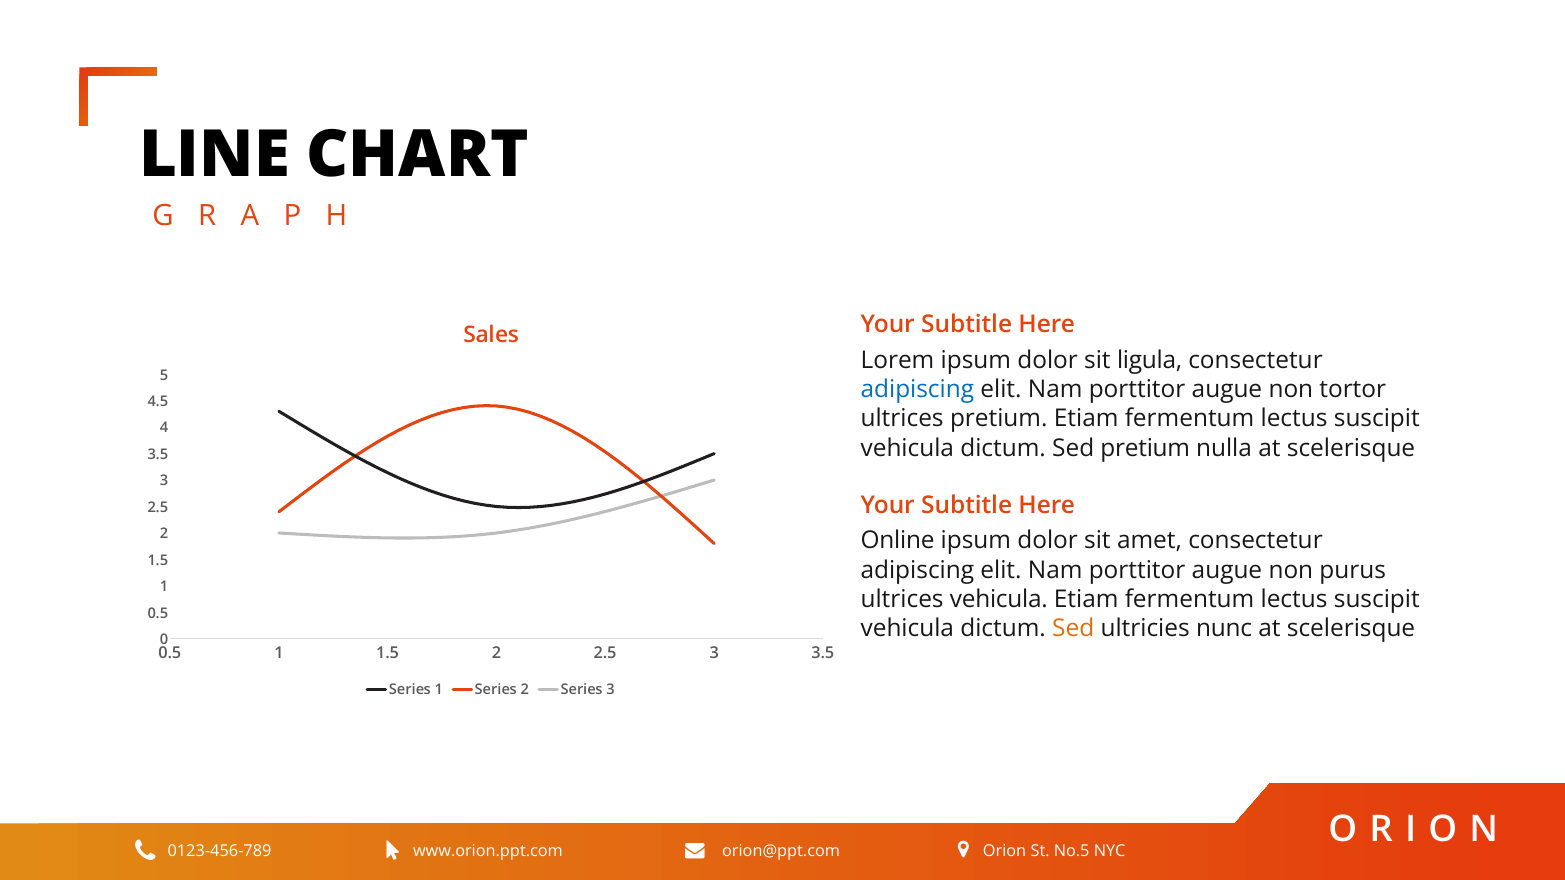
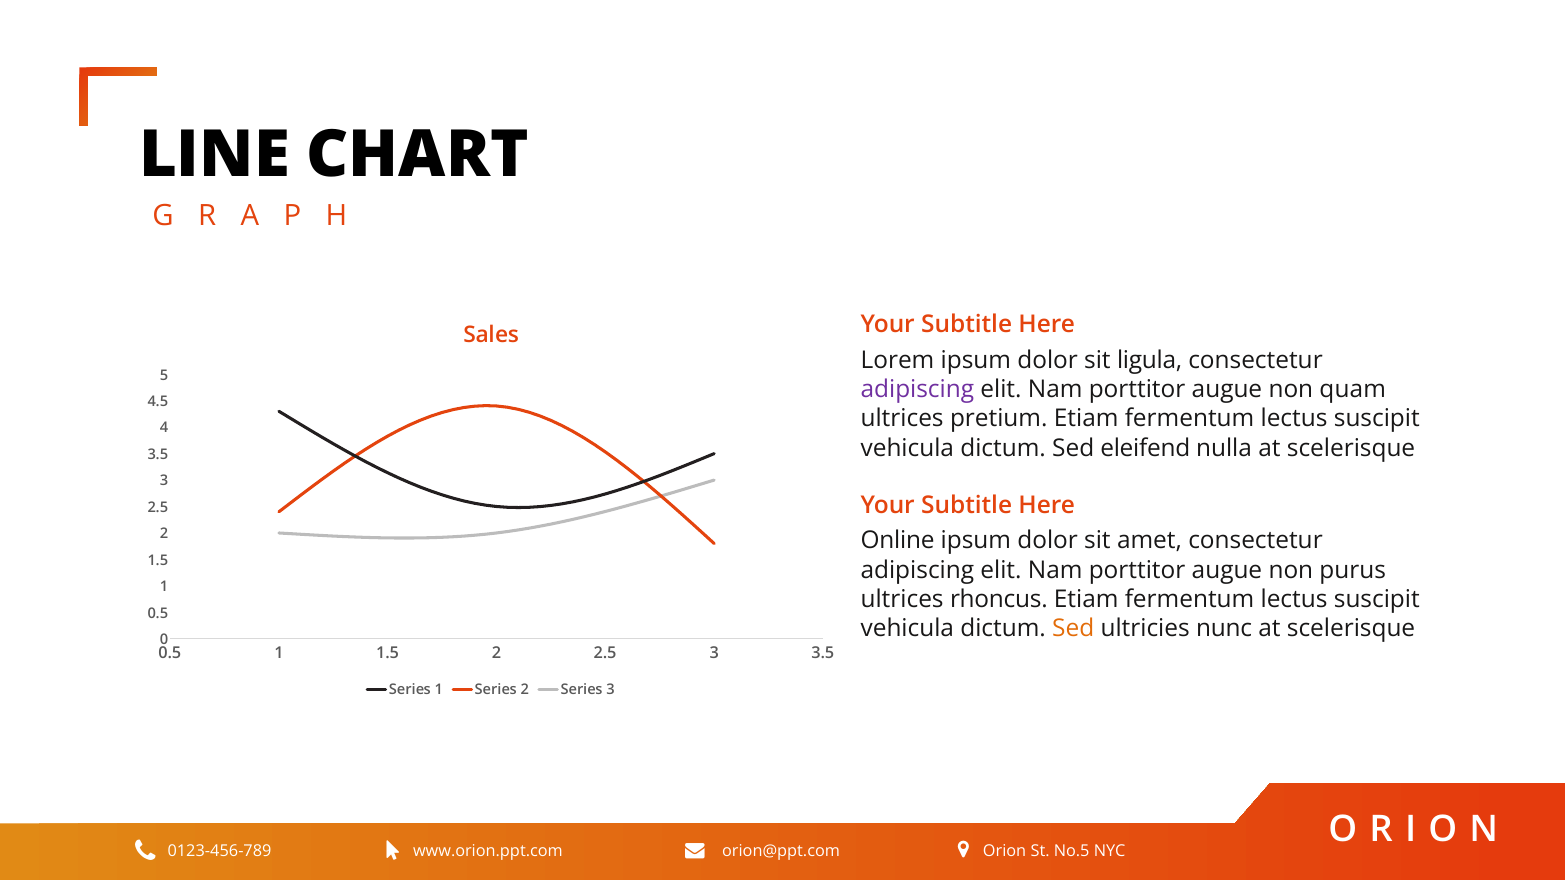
adipiscing colour: blue -> purple (917, 389)
tortor: tortor -> quam (1353, 389)
Sed pretium: pretium -> eleifend (1145, 448)
ultrices vehicula: vehicula -> rhoncus (999, 600)
